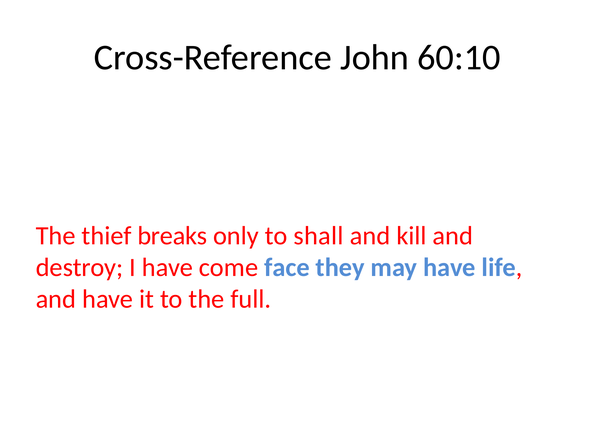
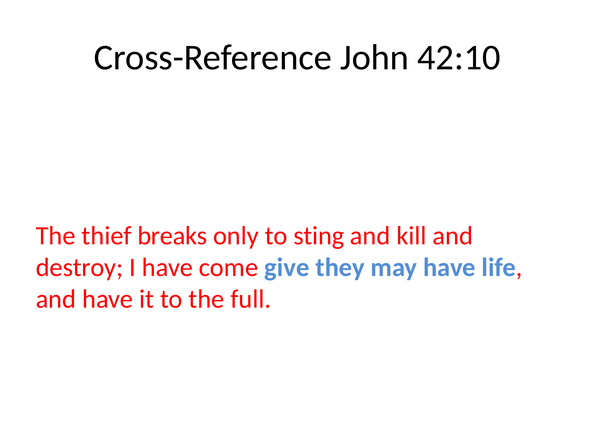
60:10: 60:10 -> 42:10 (459, 58)
shall: shall -> sting (319, 236)
face: face -> give (287, 268)
